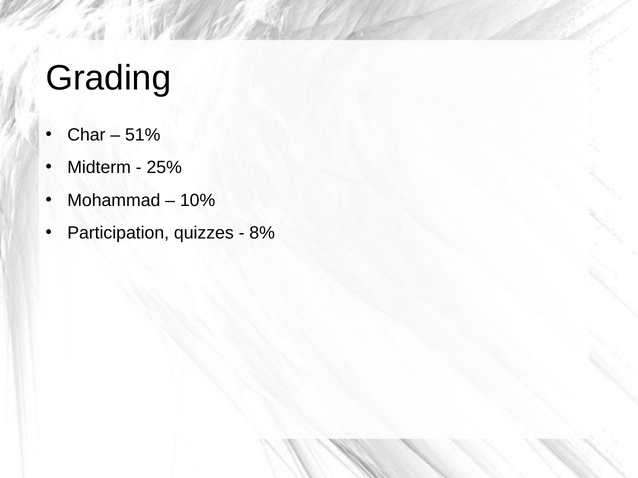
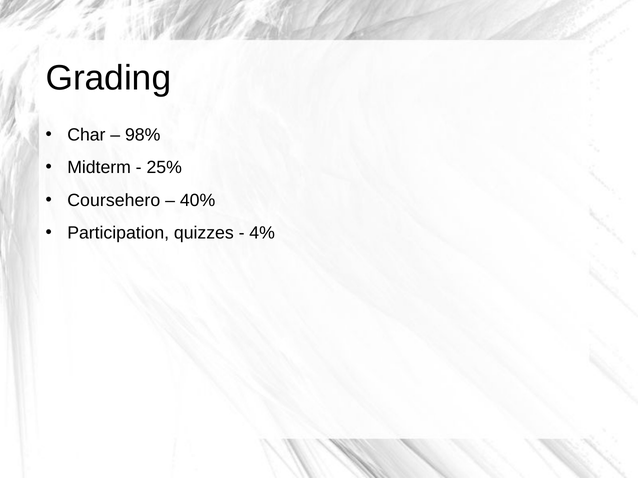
51%: 51% -> 98% (143, 135)
Mohammad: Mohammad -> Coursehero (114, 200)
10%: 10% -> 40% (198, 200)
8%: 8% -> 4% (262, 233)
